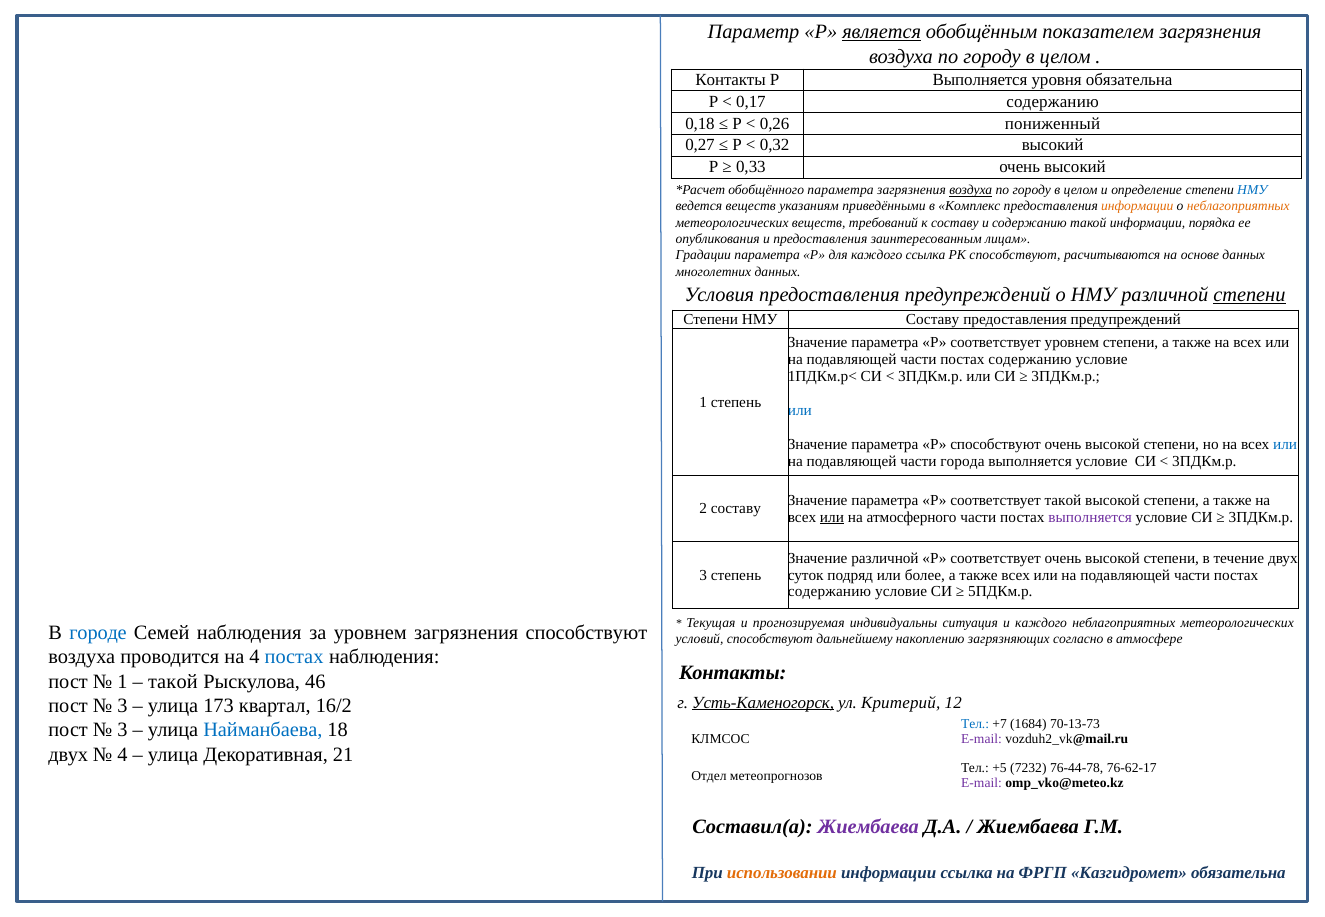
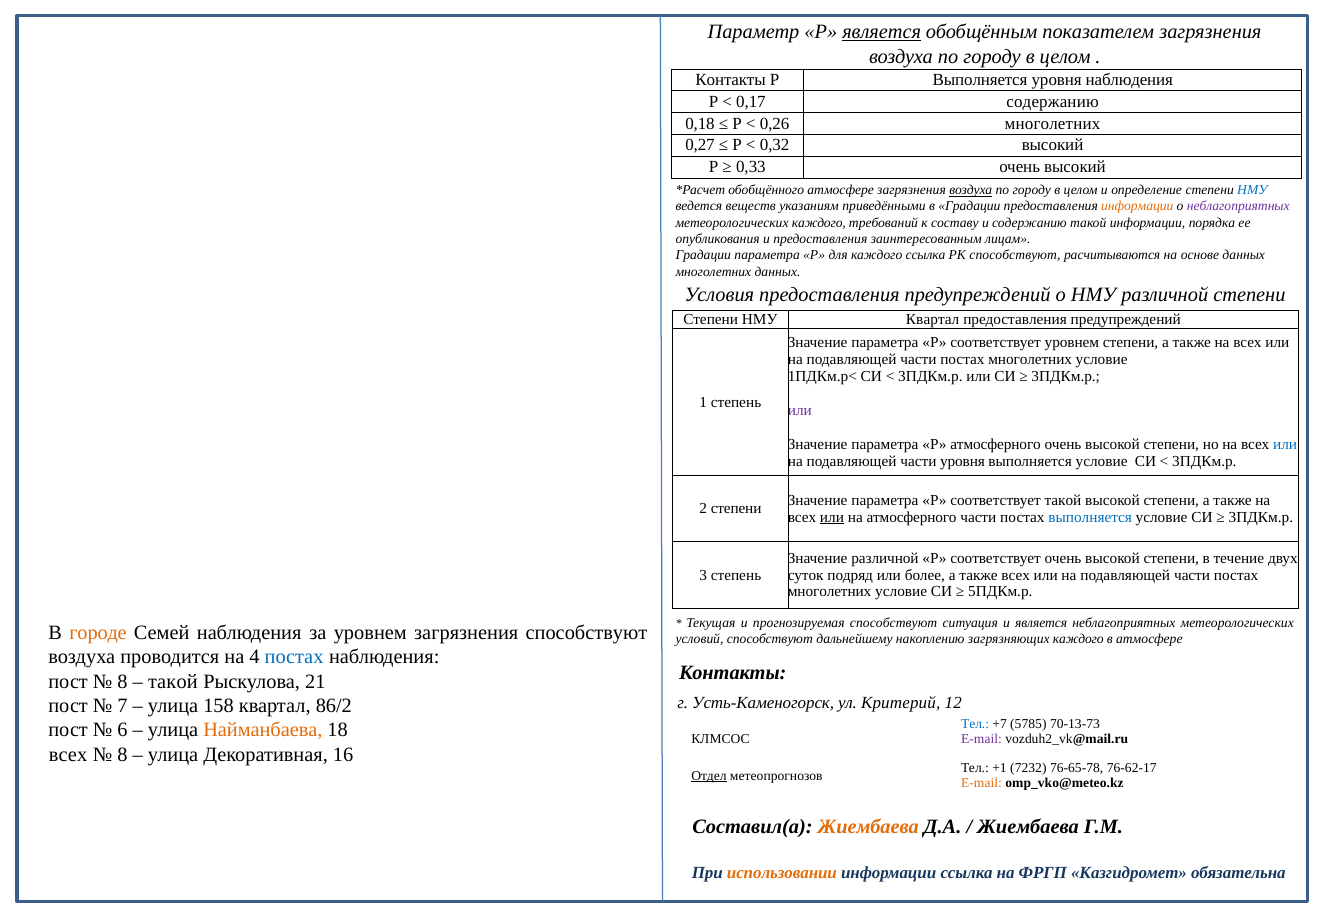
уровня обязательна: обязательна -> наблюдения (1129, 80)
0,26 пониженный: пониженный -> многолетних (1052, 123)
обобщённого параметра: параметра -> атмосфере (841, 190)
в Комплекс: Комплекс -> Градации (969, 207)
неблагоприятных colour: orange -> purple (1238, 207)
метеорологических веществ: веществ -> каждого (819, 223)
степени underline: present -> none (1249, 295)
НМУ Составу: Составу -> Квартал (933, 319)
содержанию: содержанию -> многолетних (1030, 360)
или colour: blue -> purple (800, 411)
Р способствуют: способствуют -> атмосферного (996, 445)
части города: города -> уровня (963, 461)
2 составу: составу -> степени (736, 509)
выполняется colour: purple -> blue (1090, 517)
содержанию: содержанию -> многолетних (830, 592)
прогнозируемая индивидуальны: индивидуальны -> способствуют (894, 623)
и каждого: каждого -> является (1041, 623)
городе colour: blue -> orange (98, 633)
загрязняющих согласно: согласно -> каждого (1078, 640)
1: 1 -> 8 (123, 682)
46: 46 -> 21 (315, 682)
Усть-Каменогорск underline: present -> none (763, 703)
3: 3 -> 7 (123, 706)
173: 173 -> 158 (219, 706)
16/2: 16/2 -> 86/2 (334, 706)
1684: 1684 -> 5785 (1028, 724)
3: 3 -> 6 (123, 730)
Найманбаева colour: blue -> orange (263, 730)
двух: двух -> всех (68, 755)
4: 4 -> 8 (123, 755)
21: 21 -> 16 (343, 755)
+5: +5 -> +1 (1000, 769)
76-44-78: 76-44-78 -> 76-65-78 (1077, 769)
Отдел underline: none -> present (709, 776)
E-mail colour: purple -> orange (982, 784)
Жиембаева colour: purple -> orange (868, 827)
